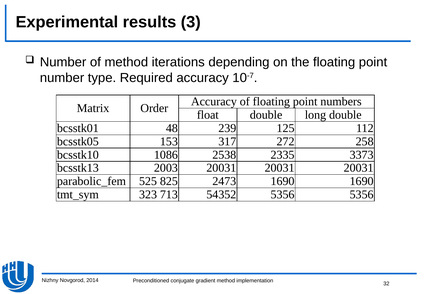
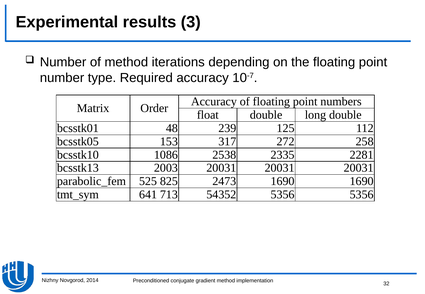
3373: 3373 -> 2281 (362, 155)
323: 323 -> 641 (148, 195)
